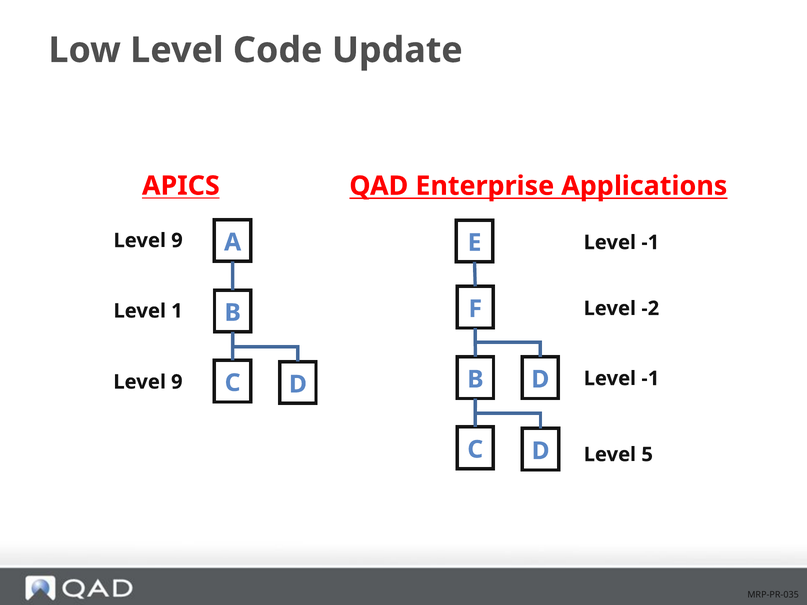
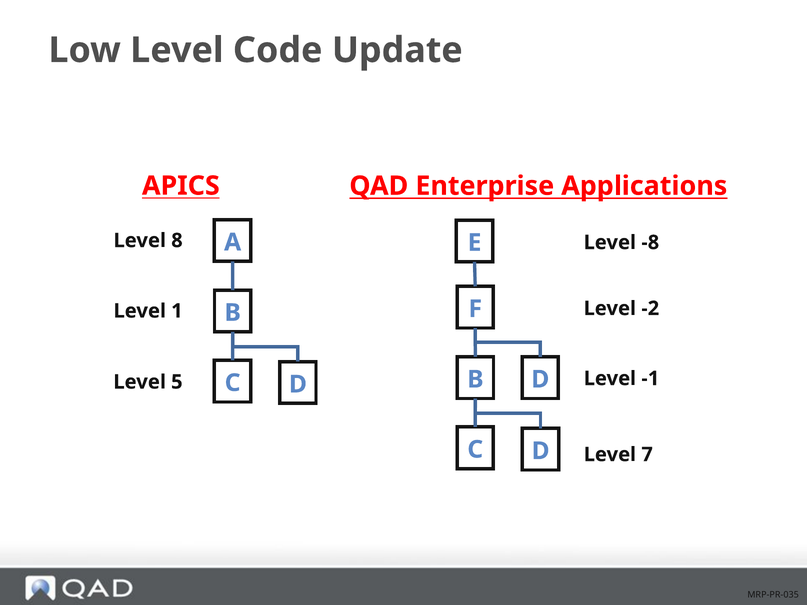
9: 9 -> 8 (177, 241)
-1: -1 -> -8 (650, 243)
9: 9 -> 5 (177, 382)
5: 5 -> 7 (647, 455)
